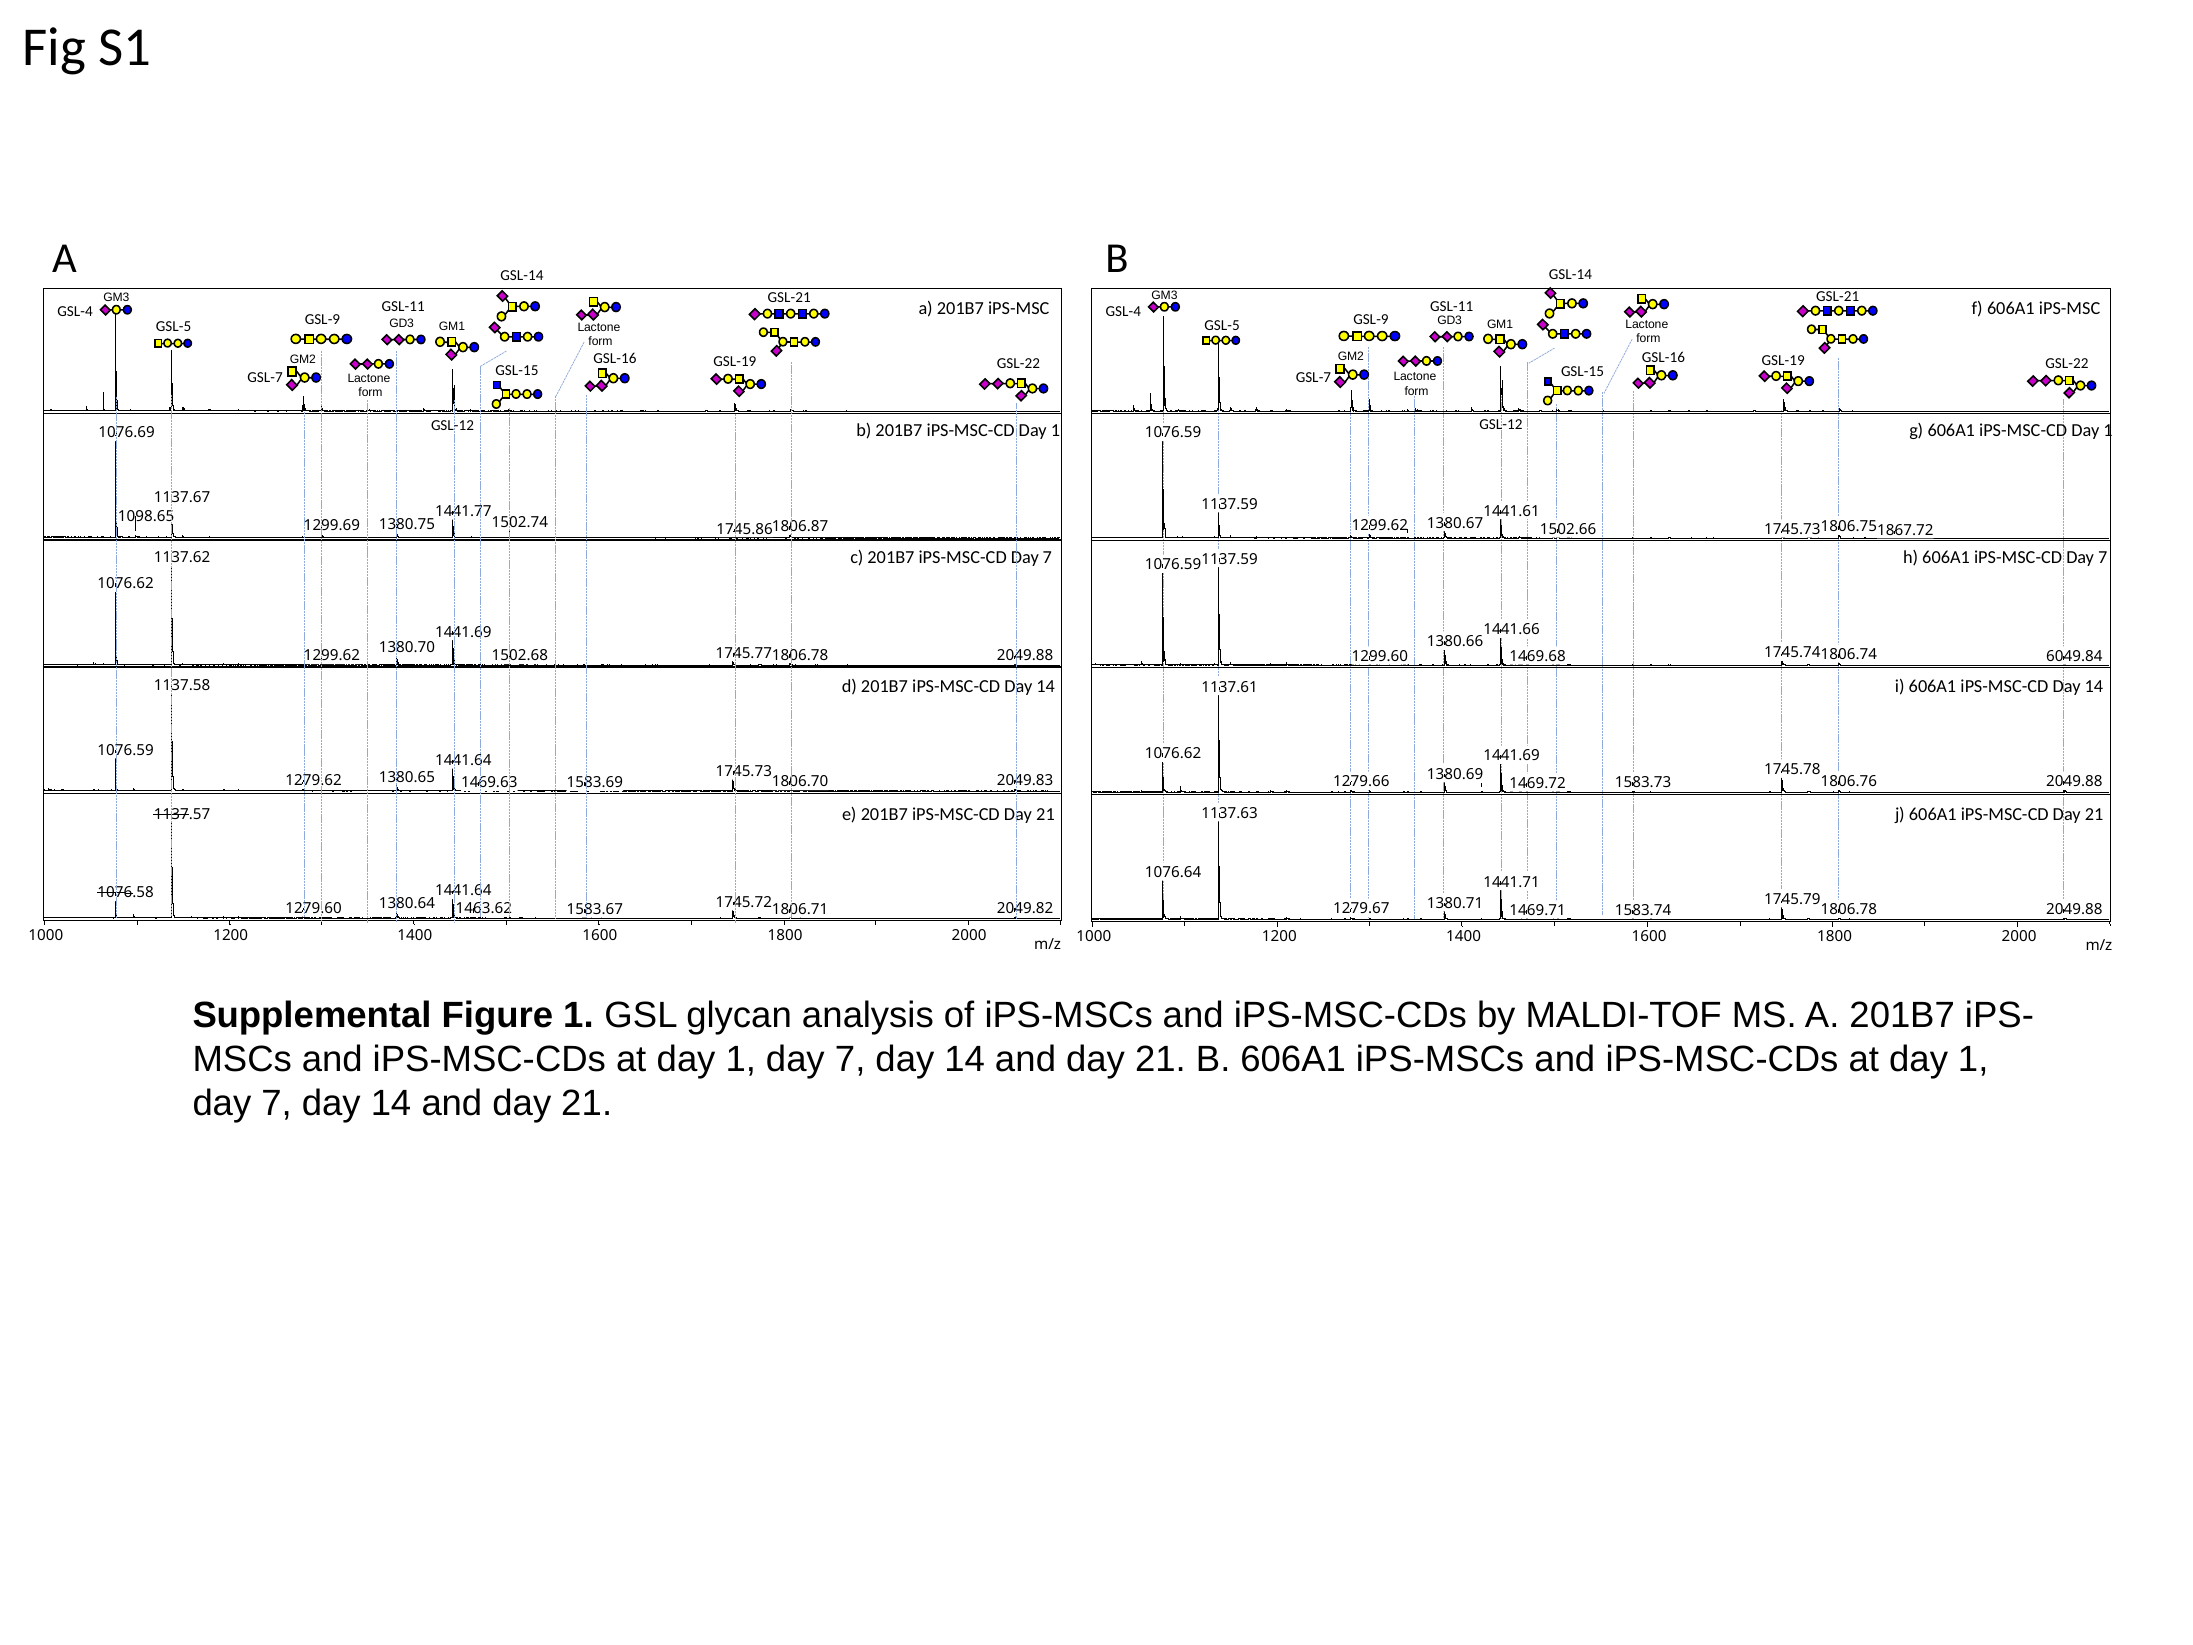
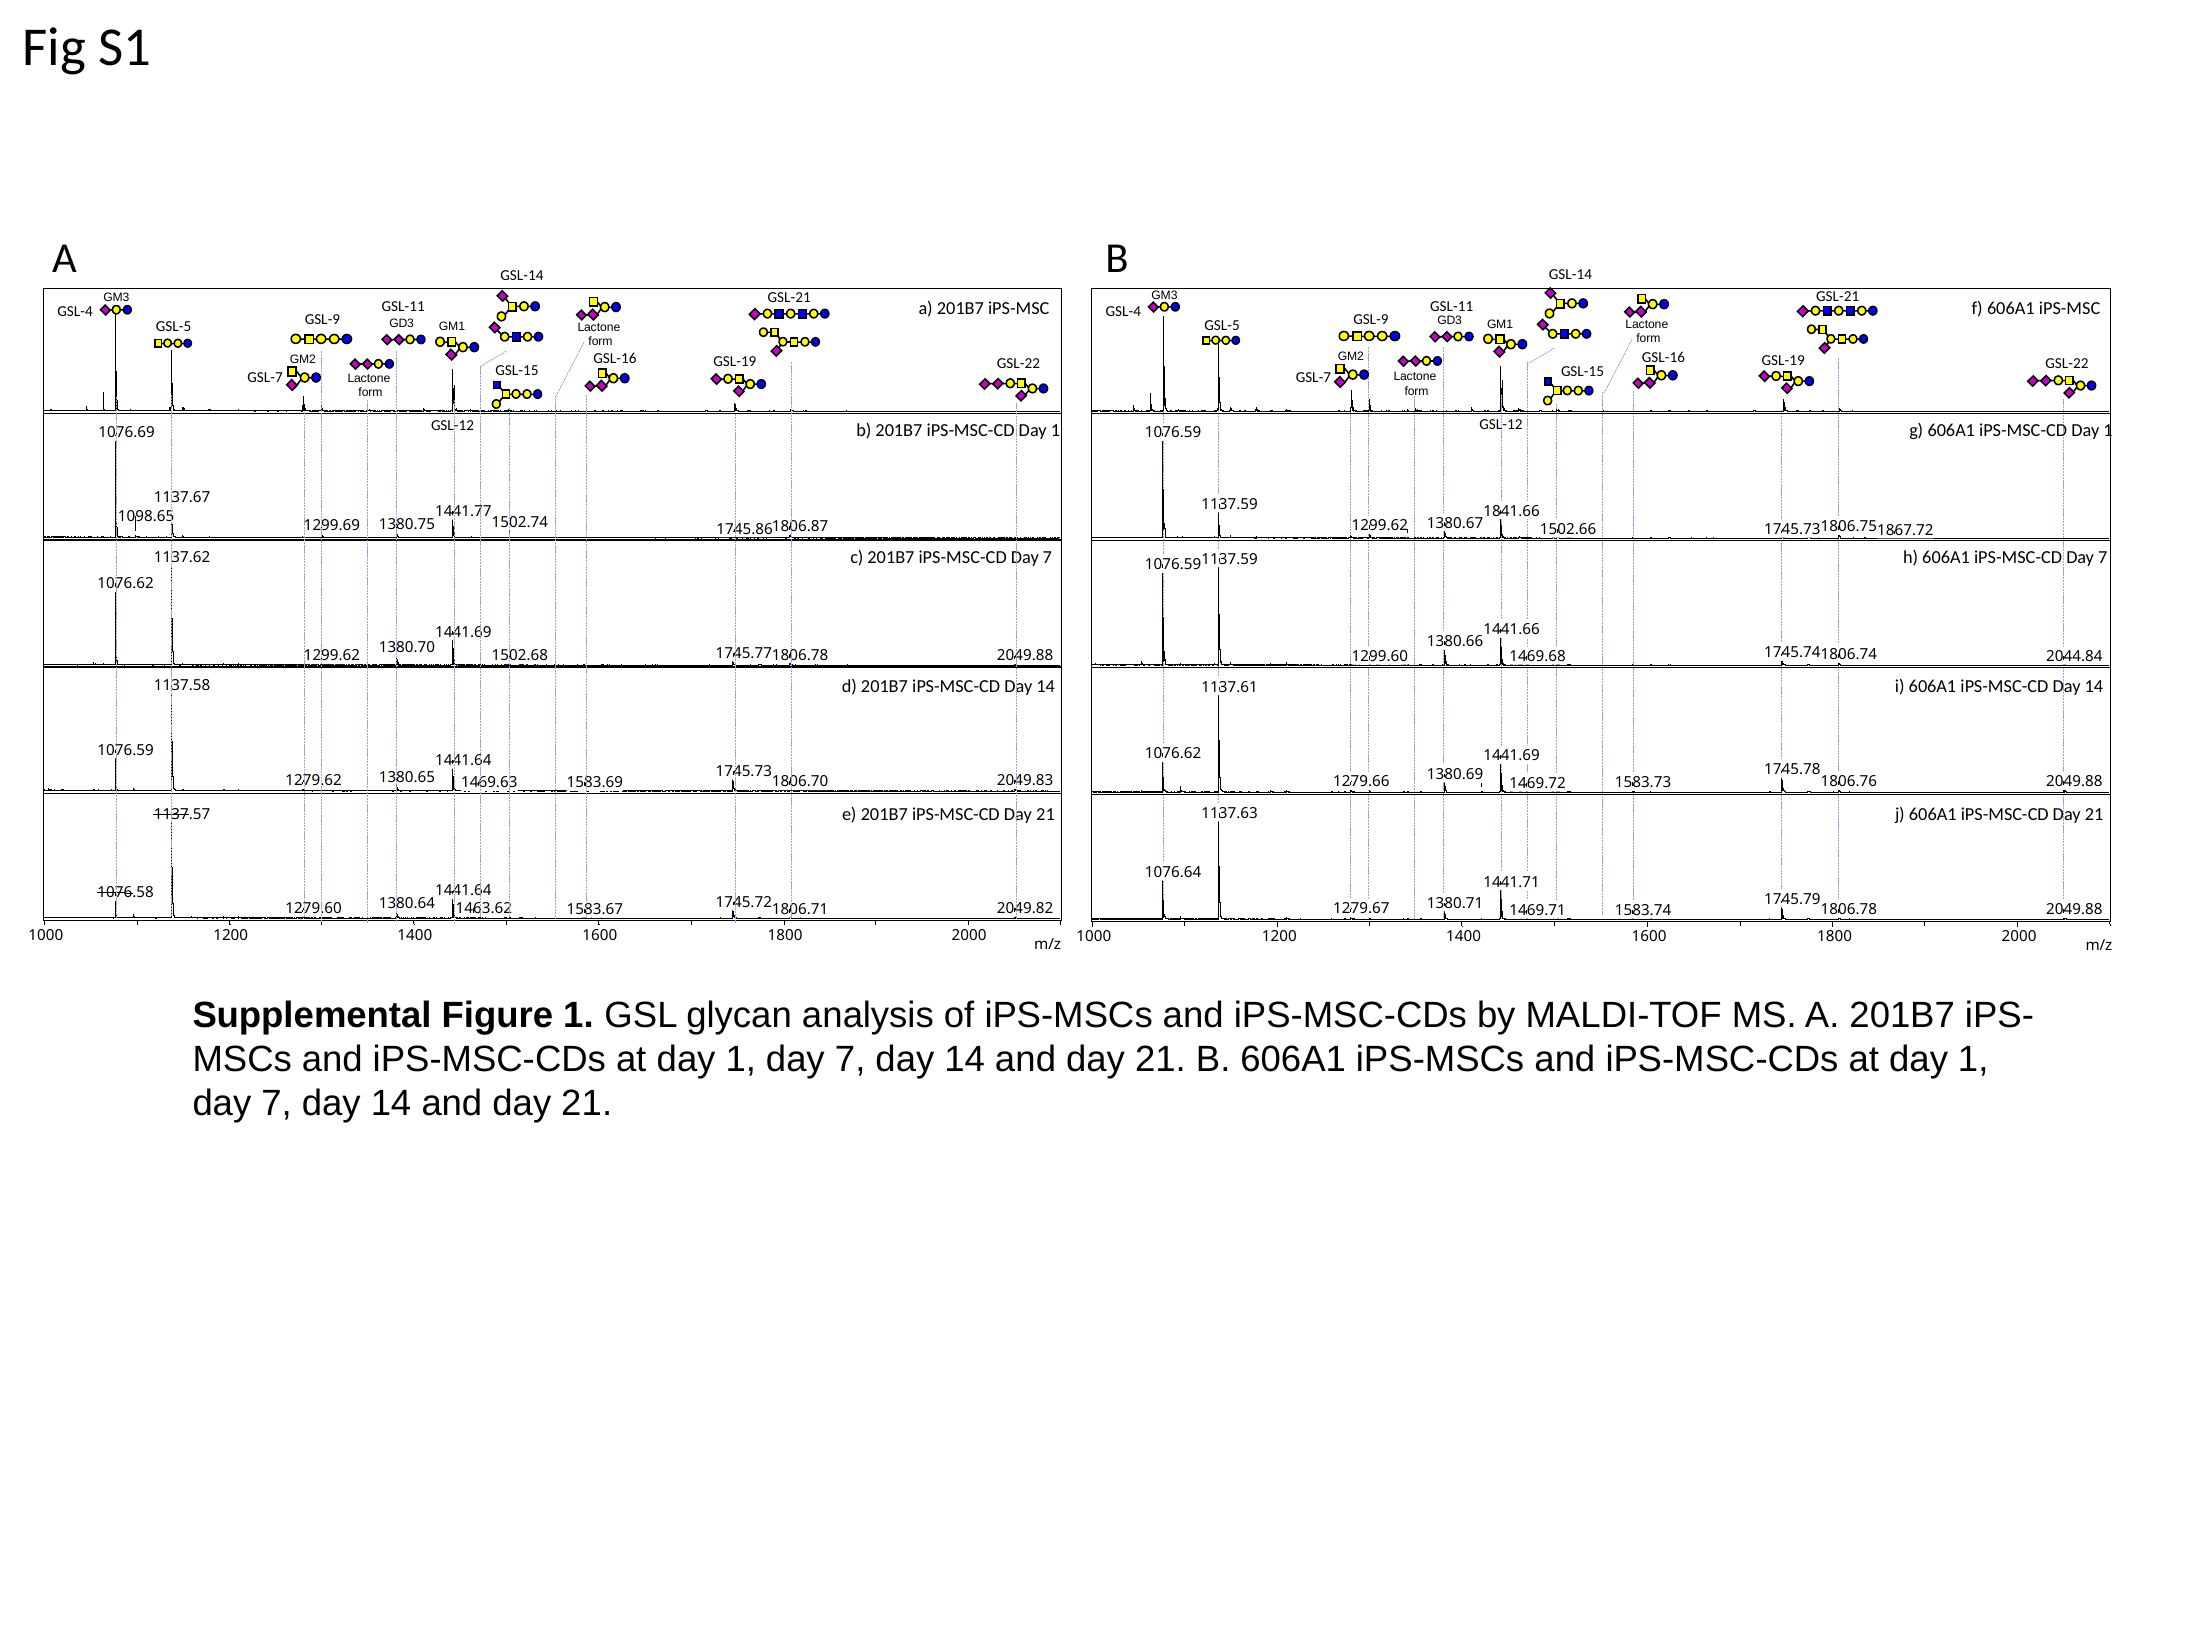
1441.61: 1441.61 -> 1841.66 (1512, 511)
6049.84: 6049.84 -> 2044.84 (2074, 656)
